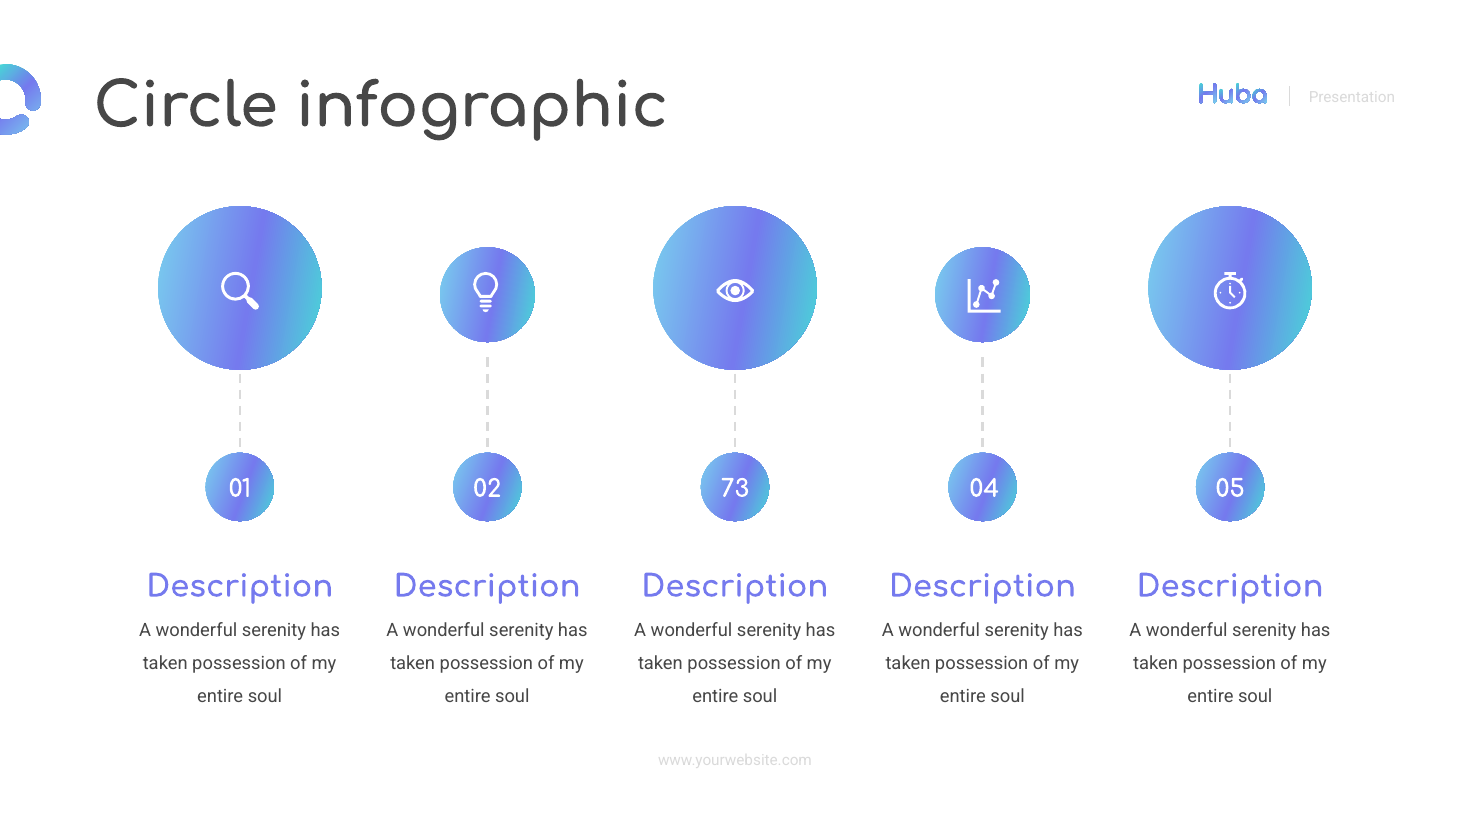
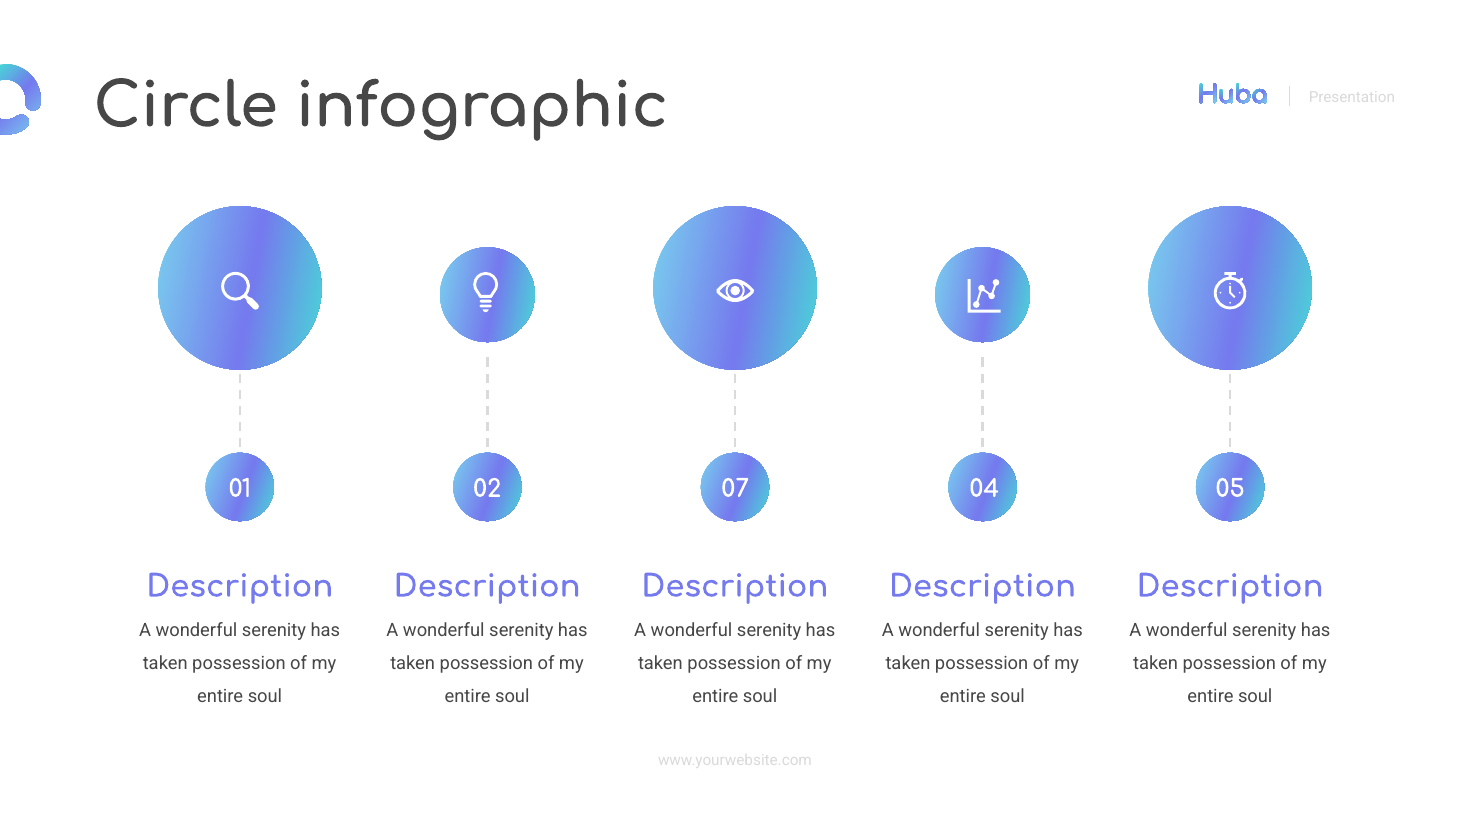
73: 73 -> 07 (735, 489)
